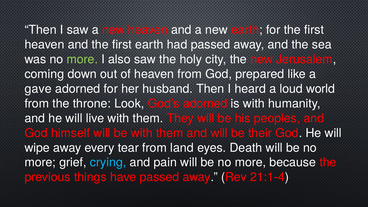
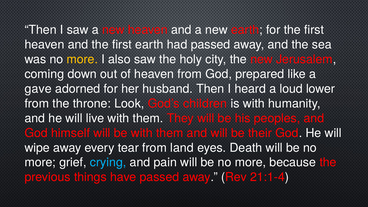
more colour: light green -> yellow (82, 59)
world: world -> lower (320, 89)
God’s adorned: adorned -> children (205, 104)
